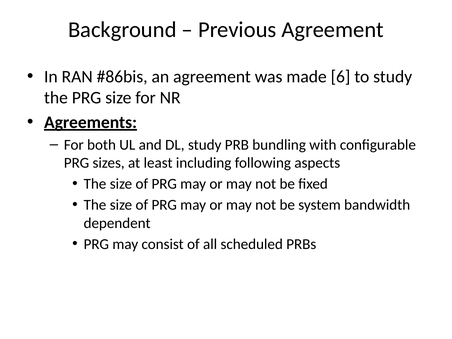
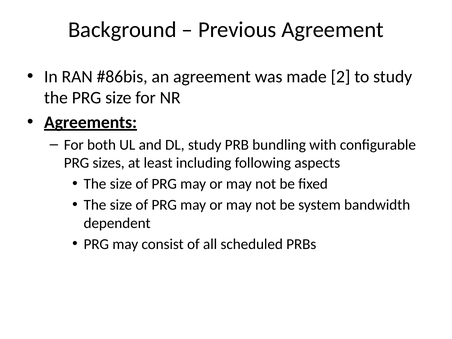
6: 6 -> 2 (341, 77)
